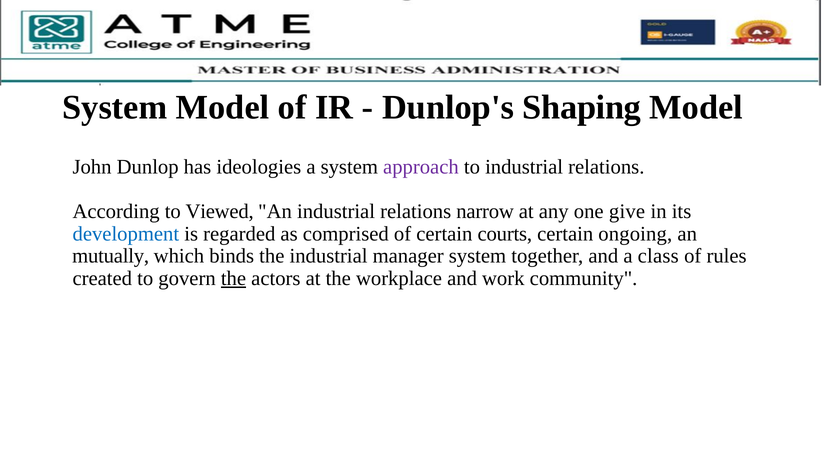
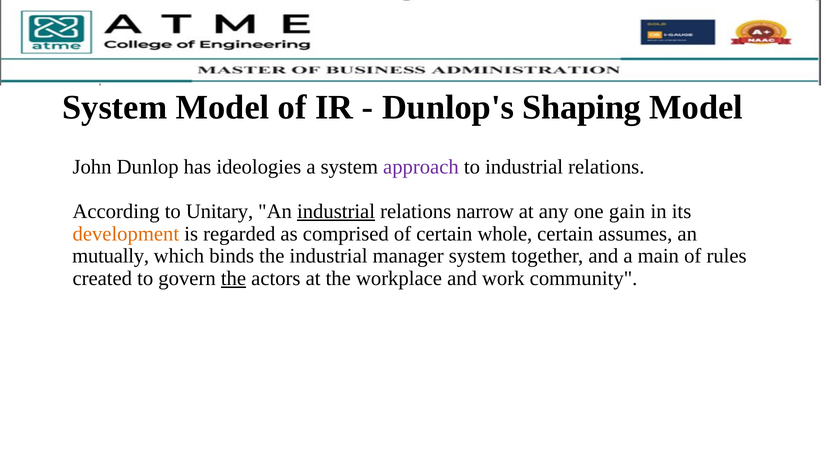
Viewed: Viewed -> Unitary (220, 211)
industrial underline: none -> present (336, 211)
give: give -> gain (627, 211)
development colour: blue -> orange (126, 234)
courts: courts -> whole (505, 234)
ongoing: ongoing -> assumes (635, 234)
class: class -> main (658, 256)
